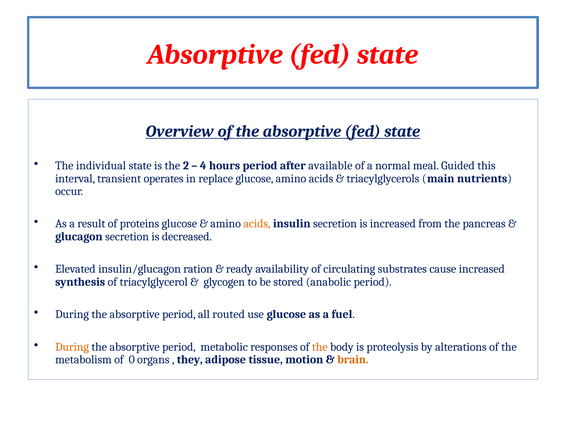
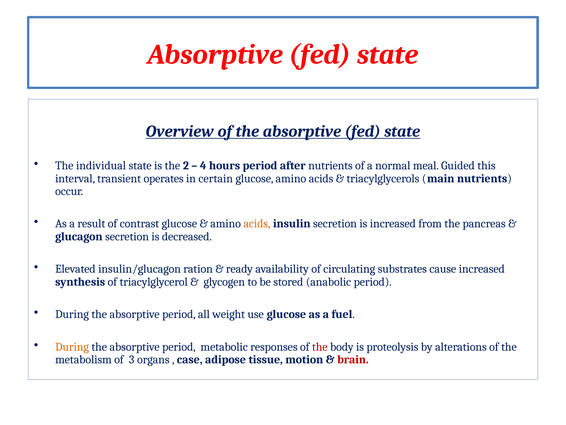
after available: available -> nutrients (330, 165)
replace: replace -> certain (216, 178)
proteins: proteins -> contrast (139, 223)
routed: routed -> weight (229, 314)
the colour: orange -> red (320, 347)
0: 0 -> 3 (132, 359)
they: they -> case (190, 359)
brain colour: orange -> red (353, 359)
